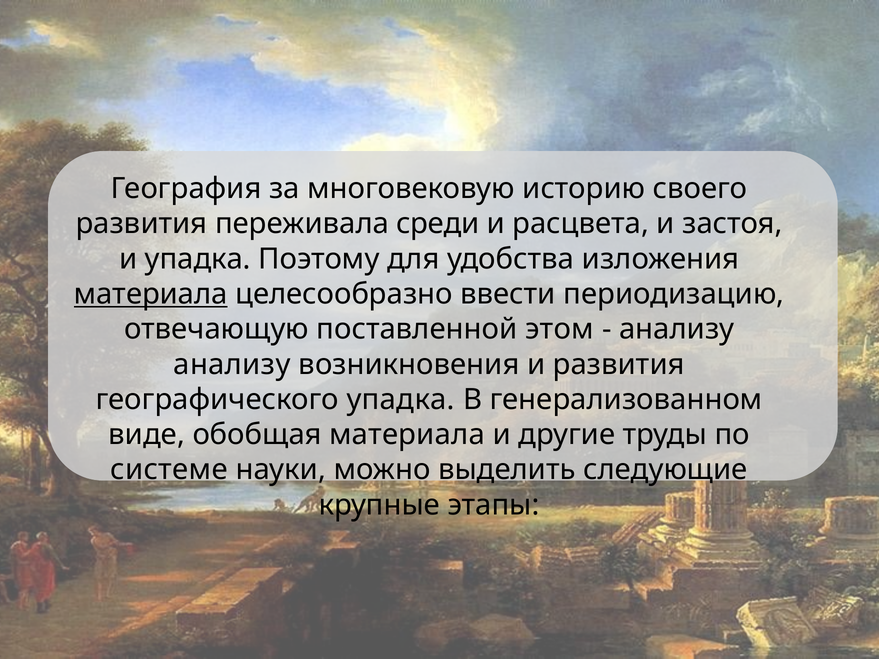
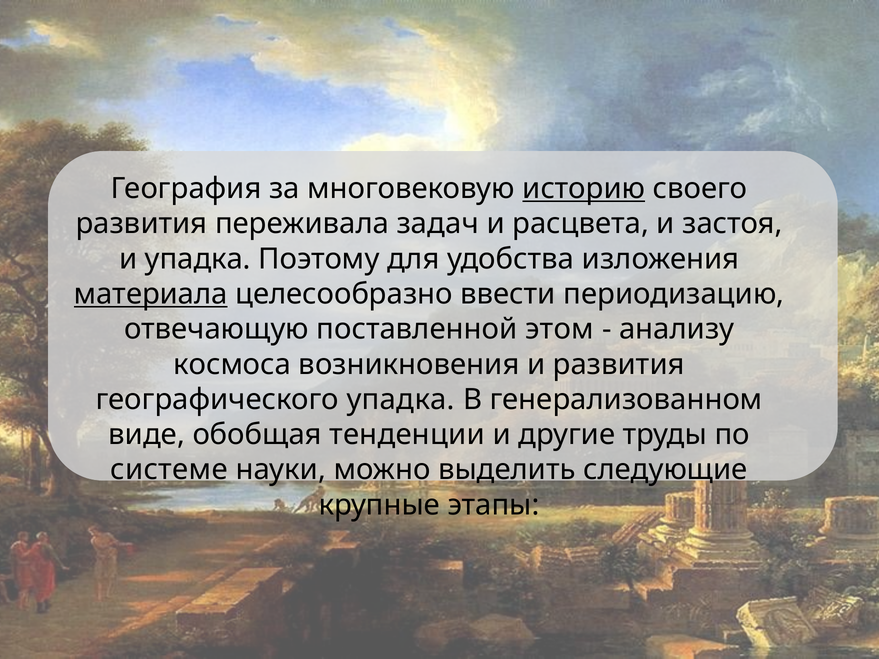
историю underline: none -> present (584, 189)
среди: среди -> задач (438, 224)
анализу: анализу -> космоса (232, 365)
обобщая материала: материала -> тенденции (407, 435)
